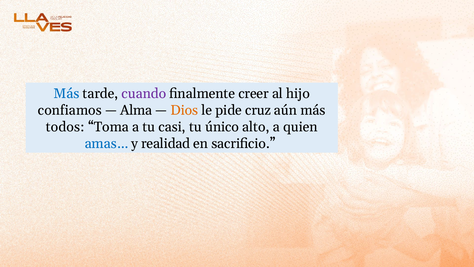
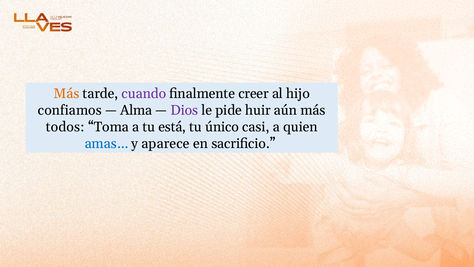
Más colour: blue -> orange (66, 94)
Dios colour: orange -> purple (184, 110)
cruz: cruz -> huir (258, 110)
casi: casi -> está (172, 127)
alto: alto -> casi (256, 127)
realidad: realidad -> aparece (166, 143)
